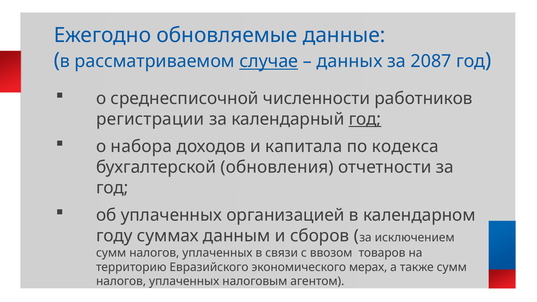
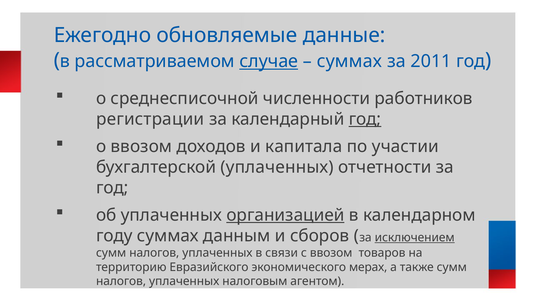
данных: данных -> суммах (349, 61)
2087: 2087 -> 2011 (431, 61)
о набора: набора -> ввозом (141, 147)
кодекса: кодекса -> участии (405, 147)
бухгалтерской обновления: обновления -> уплаченных (277, 167)
организацией underline: none -> present (285, 215)
исключением underline: none -> present (415, 237)
